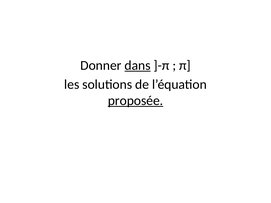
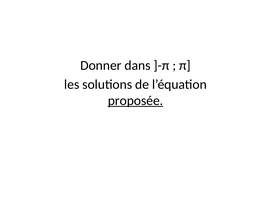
dans underline: present -> none (138, 65)
